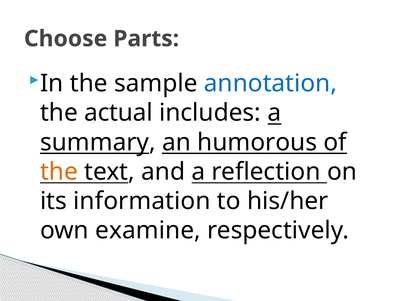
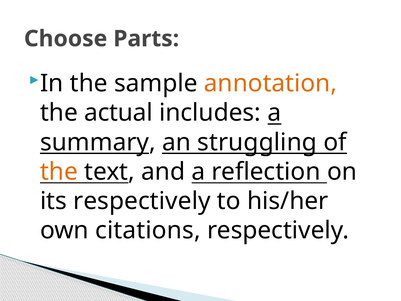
annotation colour: blue -> orange (270, 83)
humorous: humorous -> struggling (257, 142)
its information: information -> respectively (142, 201)
examine: examine -> citations (148, 230)
